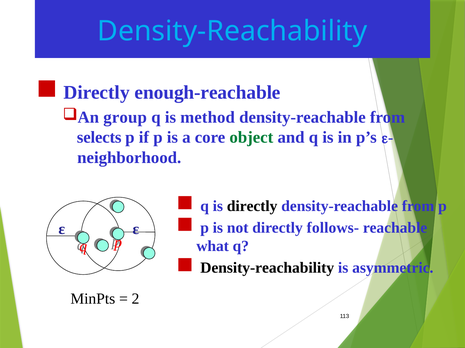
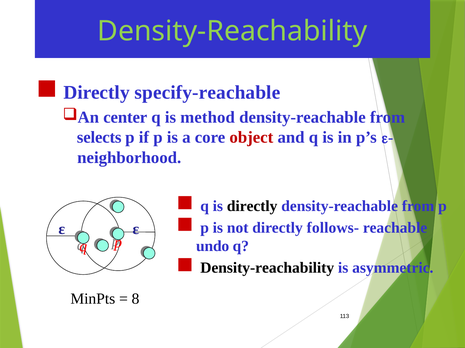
Density-Reachability colour: light blue -> light green (232, 31)
enough-reachable: enough-reachable -> specify-reachable (207, 93)
group: group -> center (125, 118)
object colour: green -> red (251, 138)
what: what -> undo (213, 247)
2: 2 -> 8 (136, 299)
